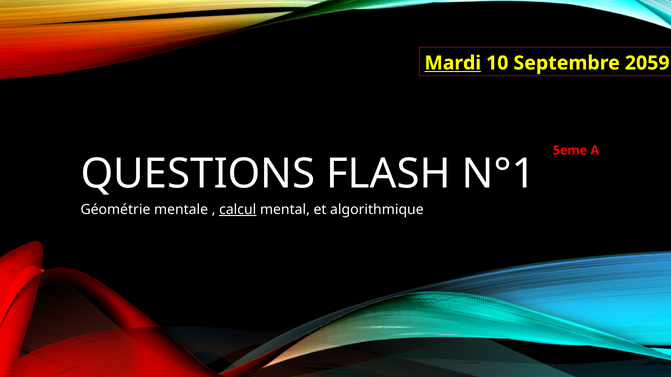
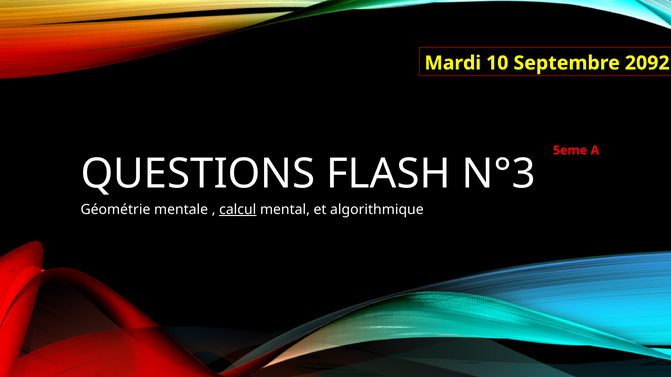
Mardi underline: present -> none (453, 63)
2059: 2059 -> 2092 (647, 63)
N°1: N°1 -> N°3 (499, 174)
